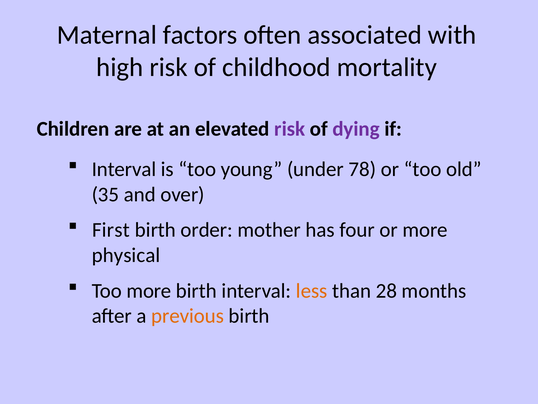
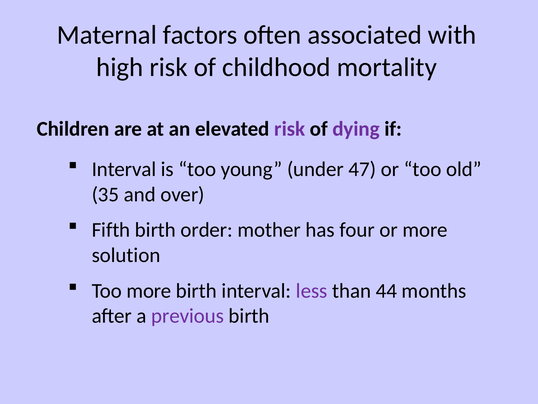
78: 78 -> 47 (362, 169)
First: First -> Fifth (111, 230)
physical: physical -> solution (126, 255)
less colour: orange -> purple (312, 290)
28: 28 -> 44 (386, 290)
previous colour: orange -> purple (188, 316)
